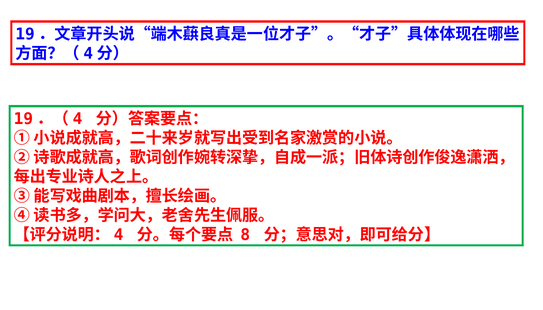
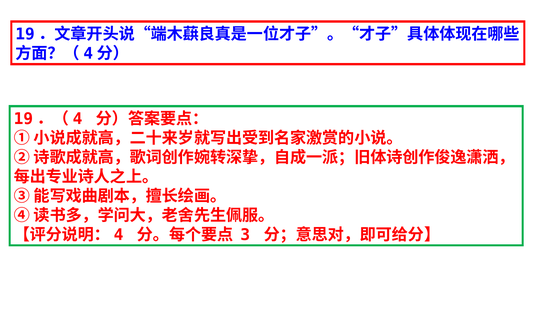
8: 8 -> 3 (245, 235)
